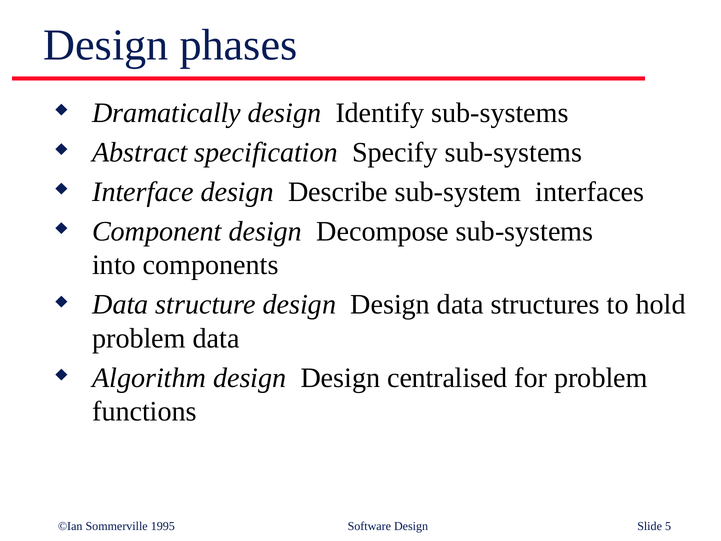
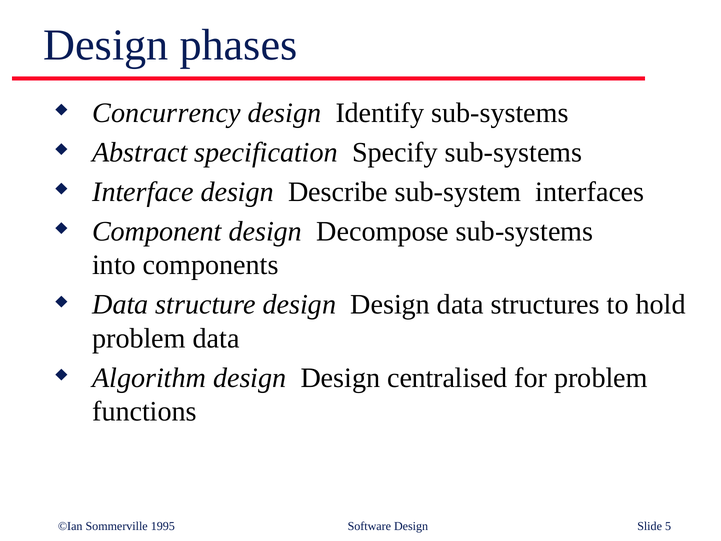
Dramatically: Dramatically -> Concurrency (166, 113)
